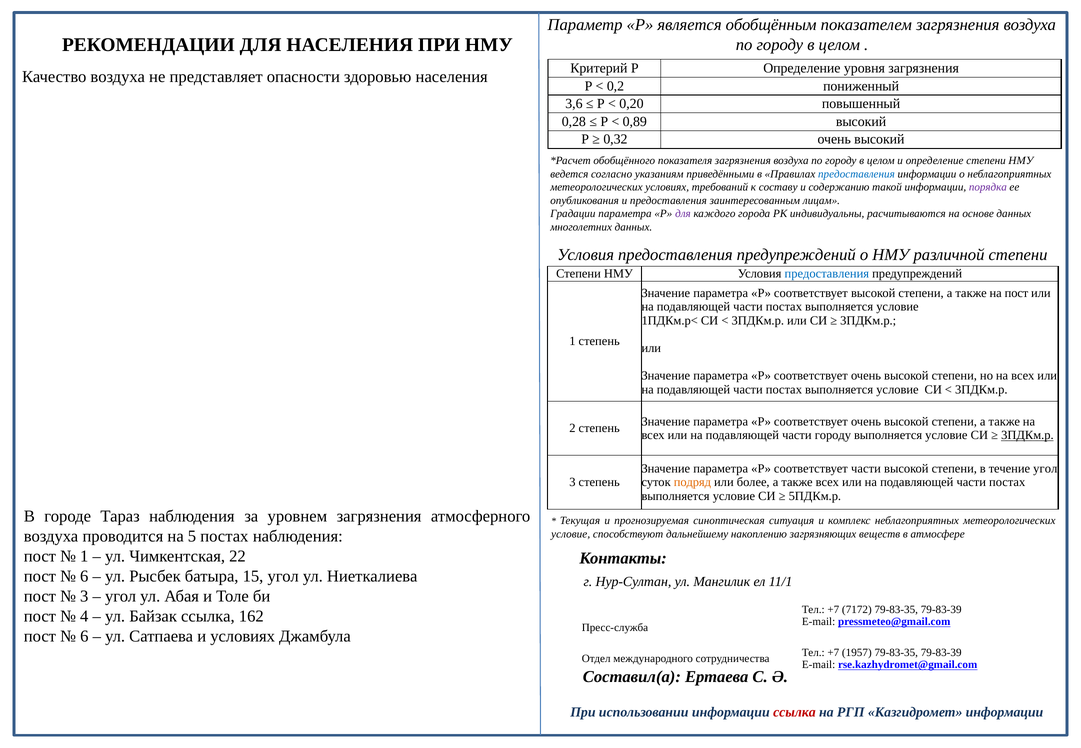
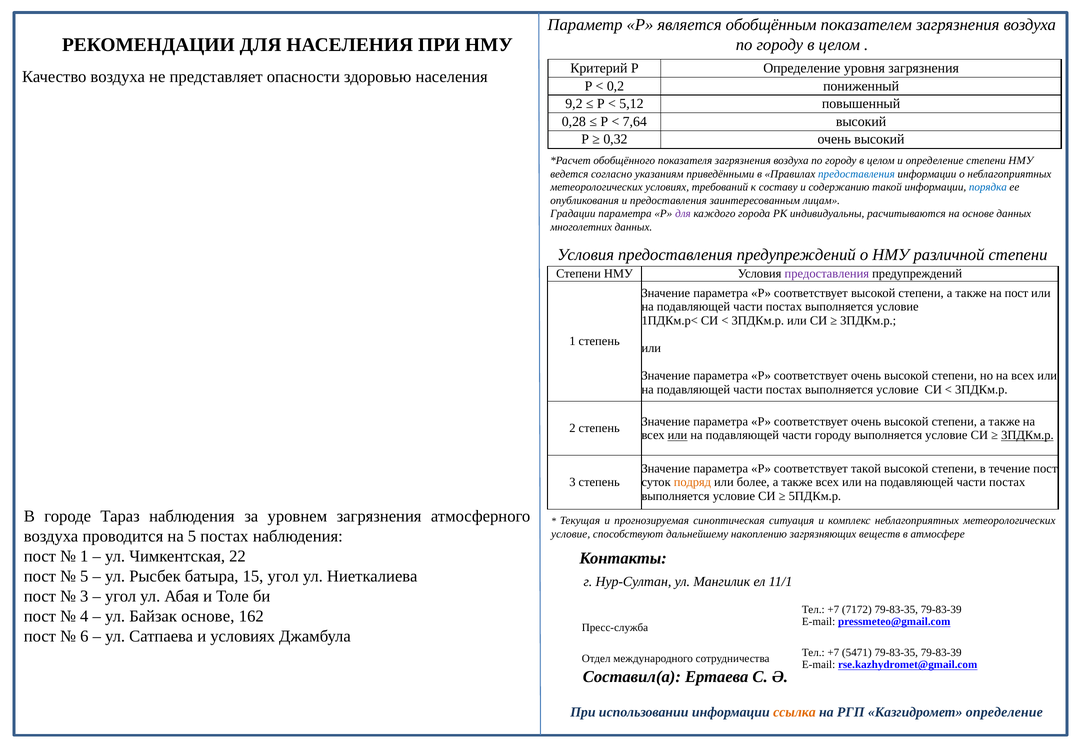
3,6: 3,6 -> 9,2 (574, 104)
0,20: 0,20 -> 5,12 (631, 104)
0,89: 0,89 -> 7,64 (635, 122)
порядка colour: purple -> blue (988, 187)
предоставления colour: blue -> purple (827, 274)
или underline: none -> present (677, 435)
соответствует части: части -> такой (866, 469)
течение угол: угол -> пост (1045, 469)
6: 6 -> 5 (84, 576)
Байзак ссылка: ссылка -> основе (208, 616)
1957: 1957 -> 5471 (857, 653)
ссылка colour: red -> orange (794, 713)
Казгидромет информации: информации -> определение (1004, 713)
